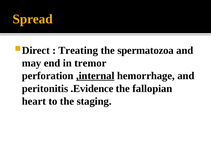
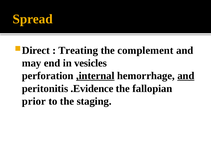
spermatozoa: spermatozoa -> complement (145, 50)
tremor: tremor -> vesicles (90, 63)
and underline: none -> present (186, 75)
heart: heart -> prior (34, 101)
